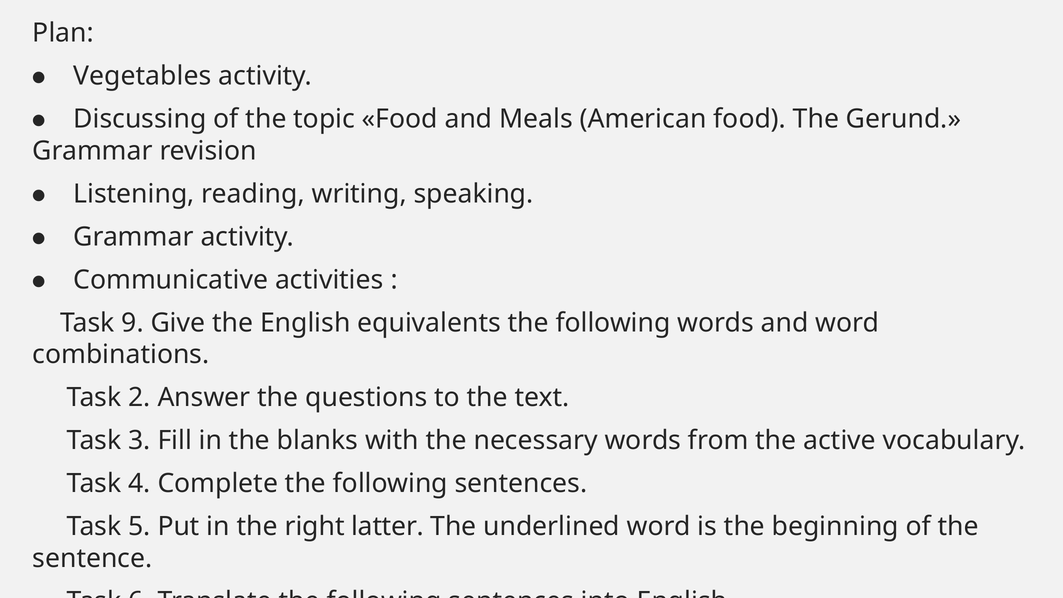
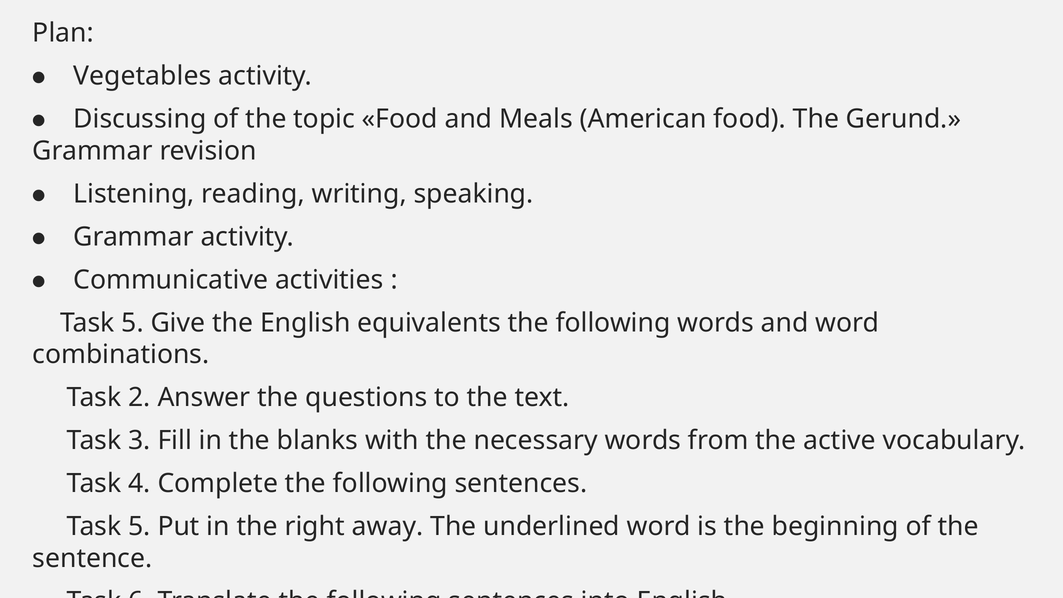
9: 9 -> 5 (133, 323)
latter: latter -> away (387, 526)
